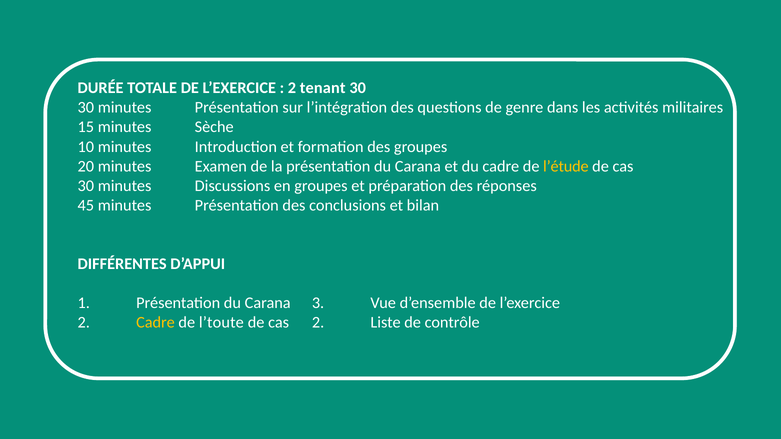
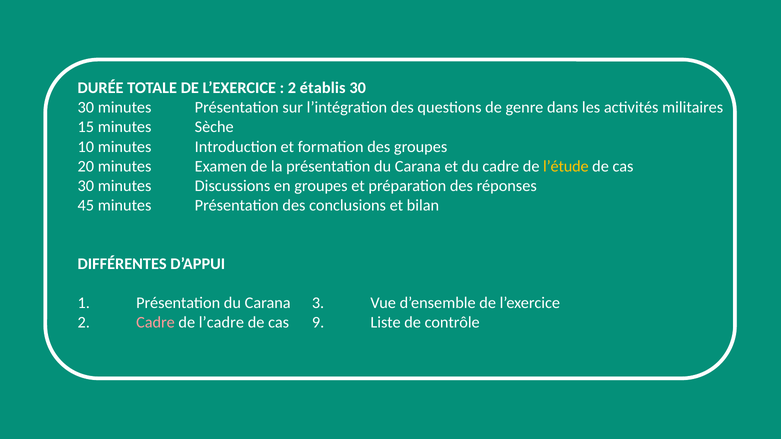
tenant: tenant -> établis (323, 88)
Cadre colour: yellow -> pink (155, 323)
l’toute: l’toute -> l’cadre (221, 323)
cas 2: 2 -> 9 (318, 323)
